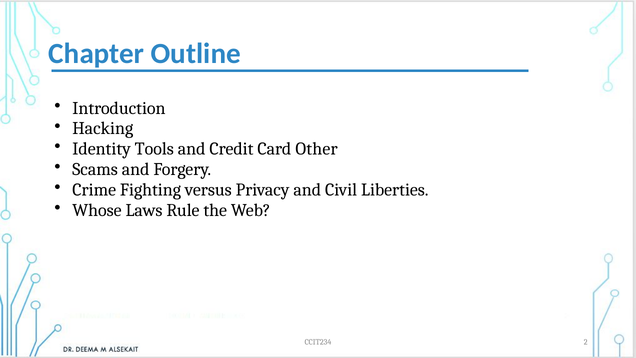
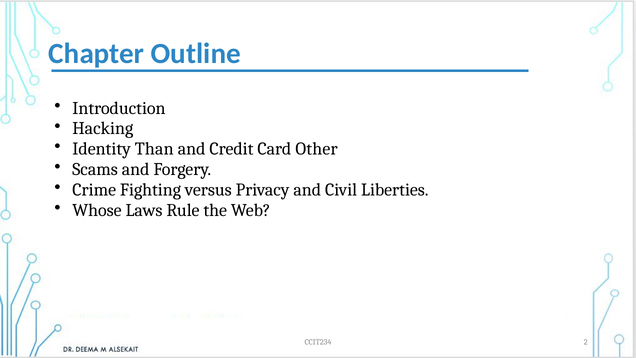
Tools: Tools -> Than (154, 149)
